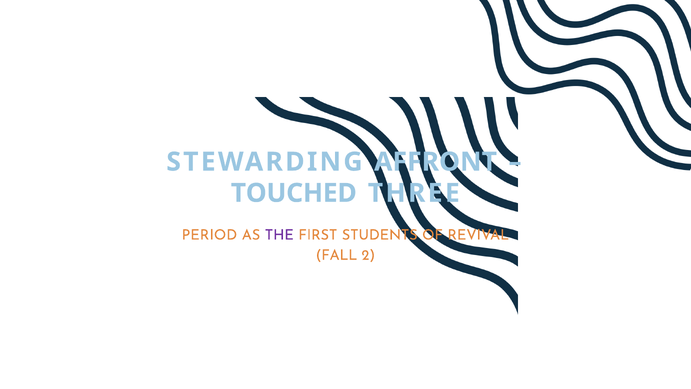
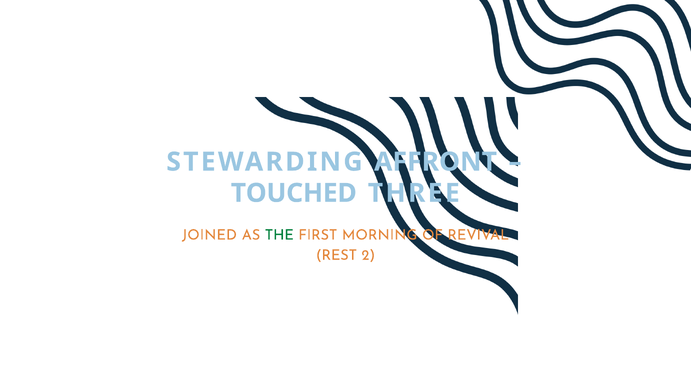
PERIOD: PERIOD -> JOINED (209, 235)
THE colour: purple -> green (279, 235)
STUDENTS: STUDENTS -> MORNING (380, 235)
FALL: FALL -> REST (336, 255)
